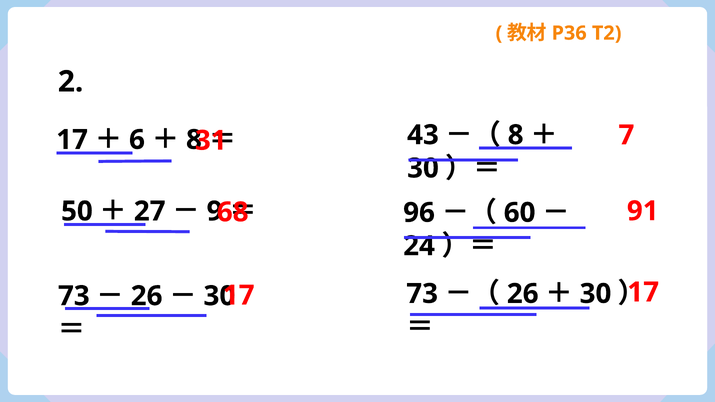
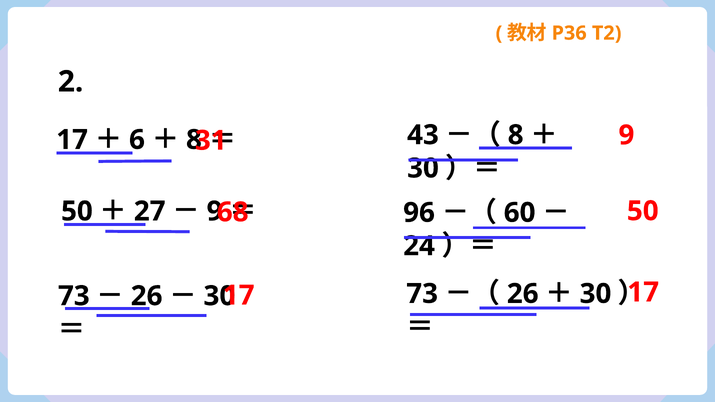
7: 7 -> 9 (626, 135)
91: 91 -> 50 (643, 211)
